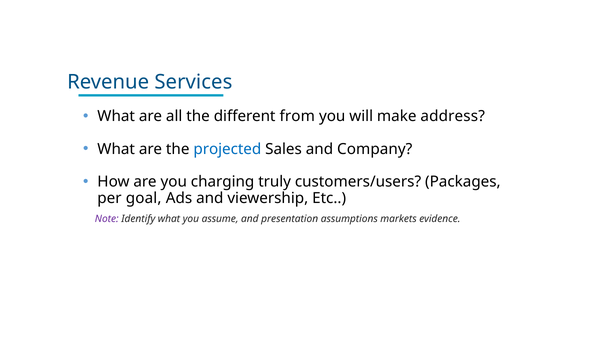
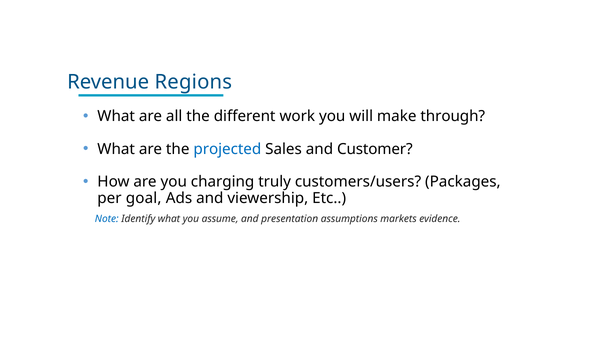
Services: Services -> Regions (193, 82)
from: from -> work (297, 116)
address: address -> through (453, 116)
Company: Company -> Customer (375, 149)
Note colour: purple -> blue (107, 219)
